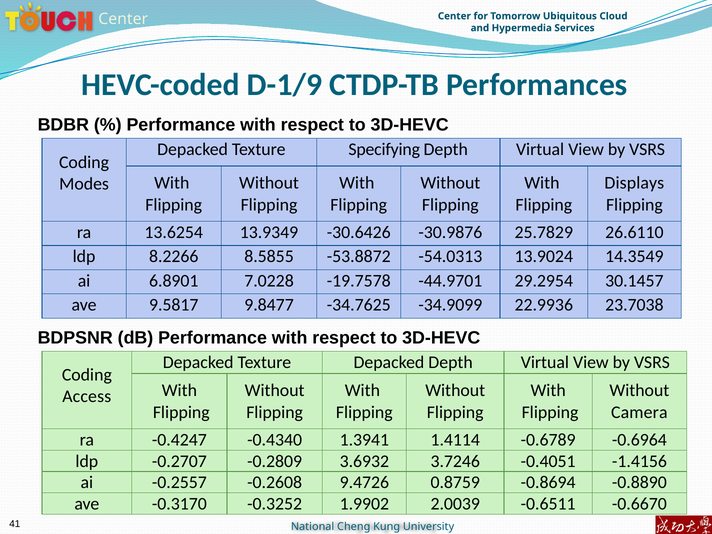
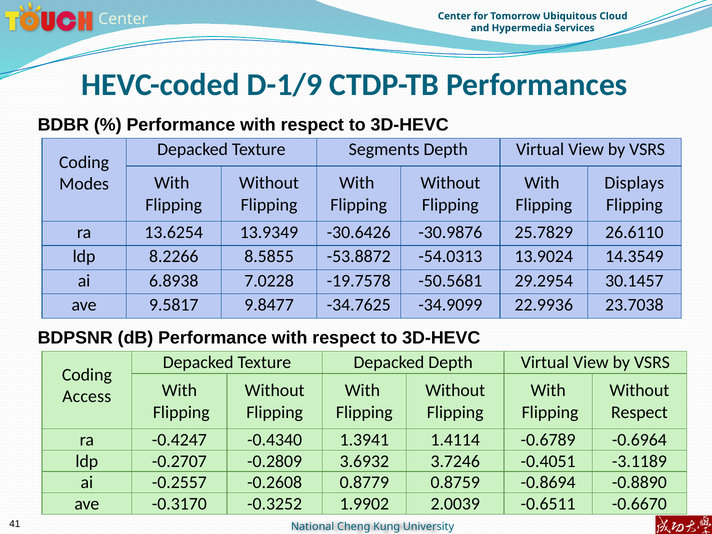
Specifying: Specifying -> Segments (384, 149)
6.8901: 6.8901 -> 6.8938 (174, 281)
-44.9701: -44.9701 -> -50.5681 (450, 281)
Camera: Camera -> Respect (639, 412)
-1.4156: -1.4156 -> -3.1189 (639, 461)
9.4726: 9.4726 -> 0.8779 (364, 483)
